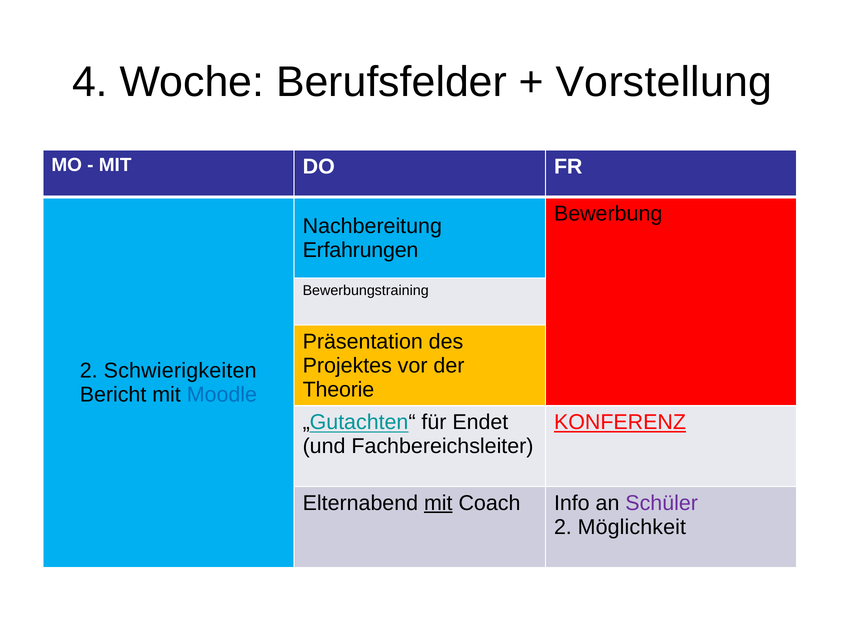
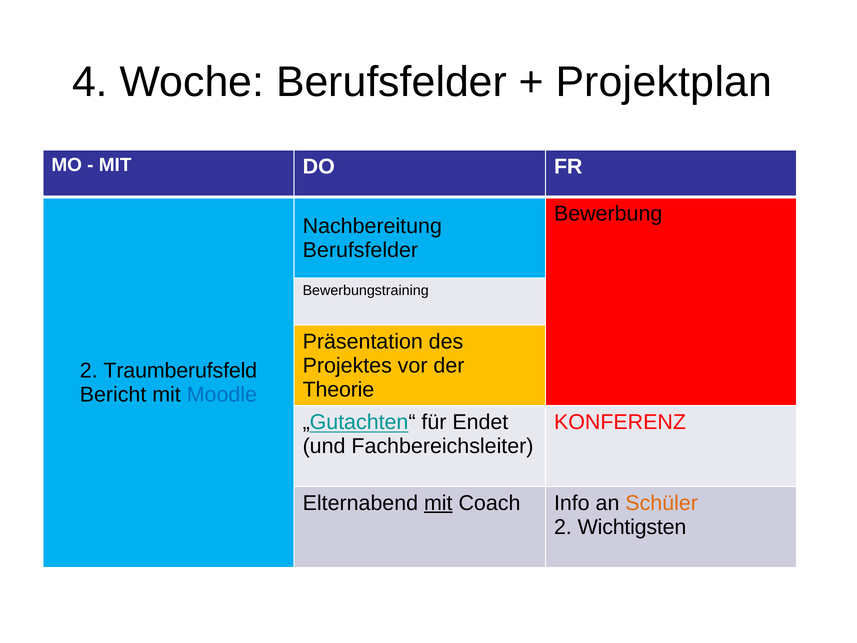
Vorstellung: Vorstellung -> Projektplan (664, 82)
Erfahrungen: Erfahrungen -> Berufsfelder (360, 250)
Schwierigkeiten: Schwierigkeiten -> Traumberufsfeld (180, 370)
KONFERENZ underline: present -> none (620, 422)
Schüler colour: purple -> orange (662, 503)
Möglichkeit: Möglichkeit -> Wichtigsten (632, 527)
